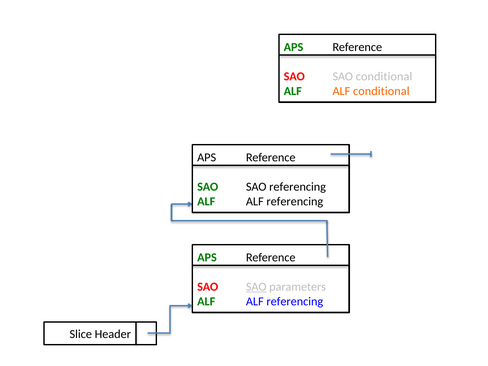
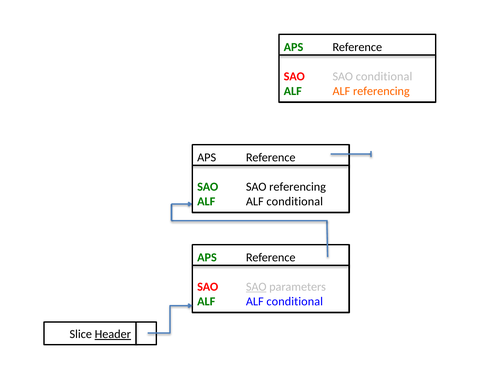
ALF conditional: conditional -> referencing (381, 91)
referencing: referencing -> conditional (295, 201)
referencing: referencing -> conditional (295, 301)
Header underline: none -> present (113, 334)
